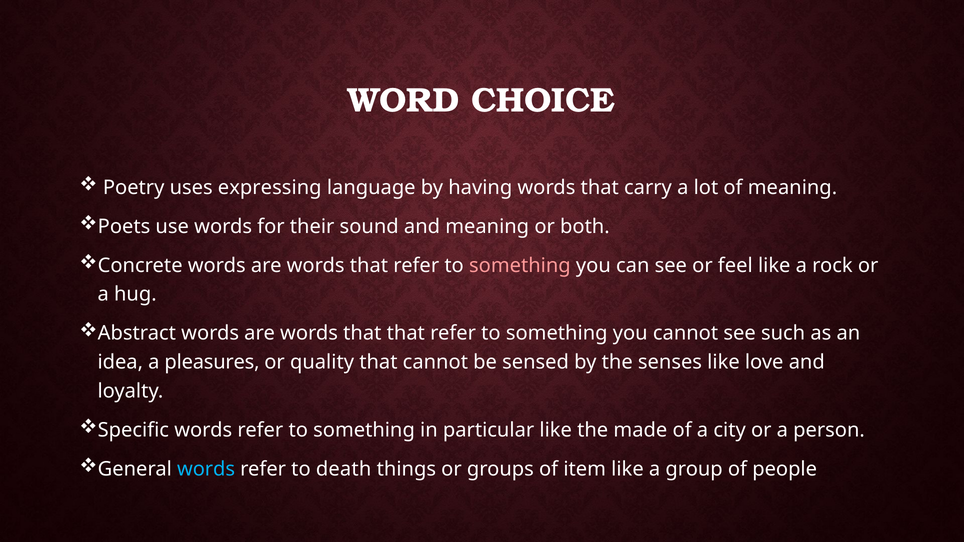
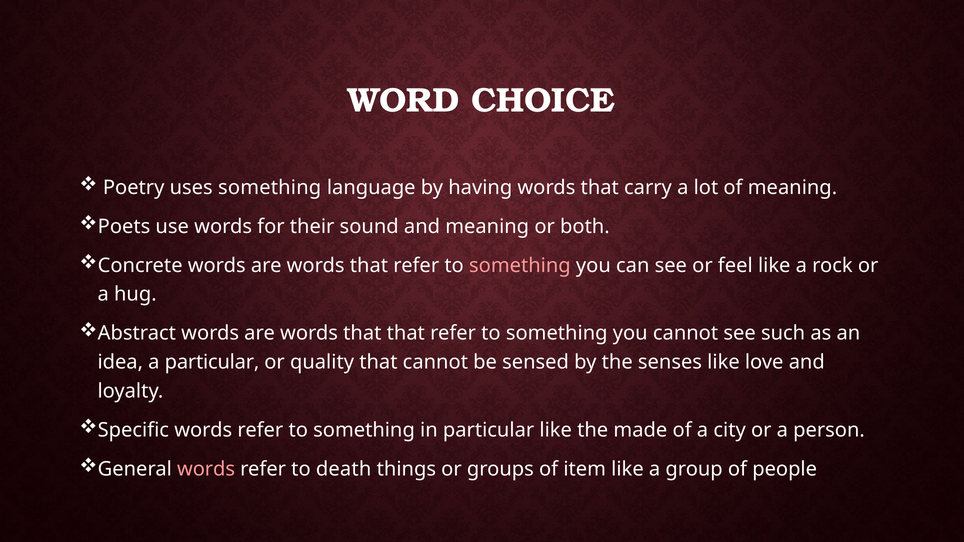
uses expressing: expressing -> something (270, 188)
a pleasures: pleasures -> particular (212, 362)
words colour: light blue -> pink (206, 469)
